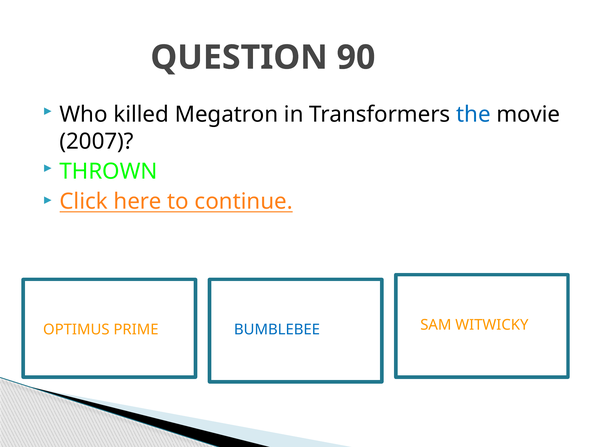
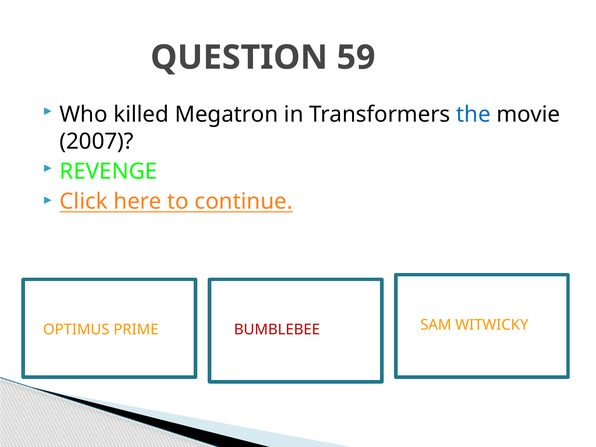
90: 90 -> 59 (356, 58)
THROWN: THROWN -> REVENGE (108, 171)
BUMBLEBEE colour: blue -> red (277, 330)
